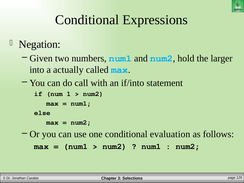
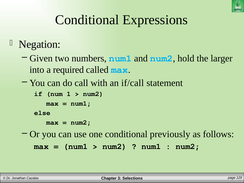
actually: actually -> required (68, 70)
if/into: if/into -> if/call (133, 83)
evaluation: evaluation -> previously (170, 134)
